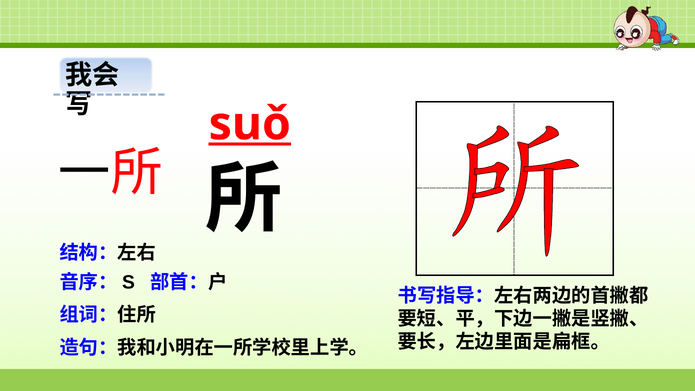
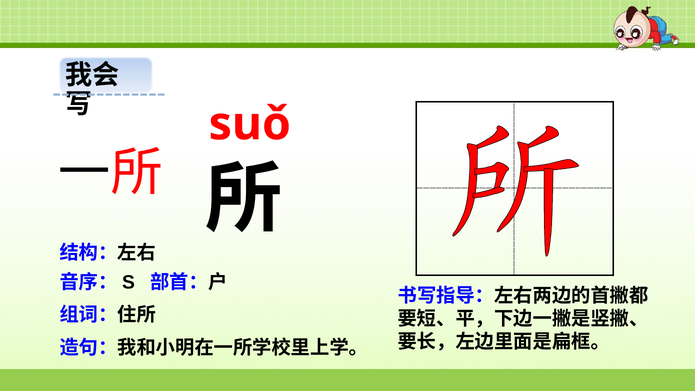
suǒ underline: present -> none (250, 124)
